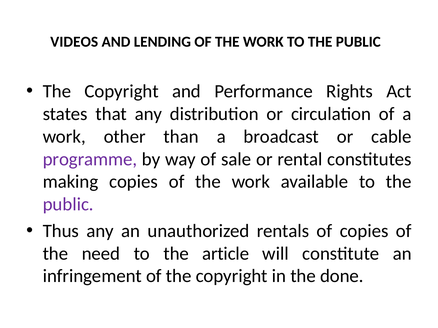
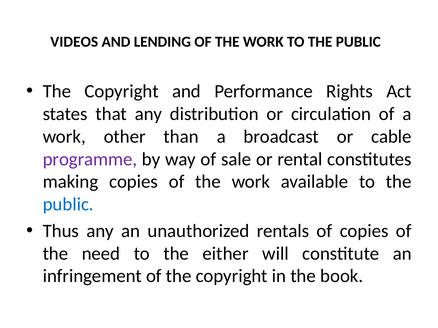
public colour: purple -> blue (68, 205)
article: article -> either (226, 254)
done: done -> book (342, 277)
